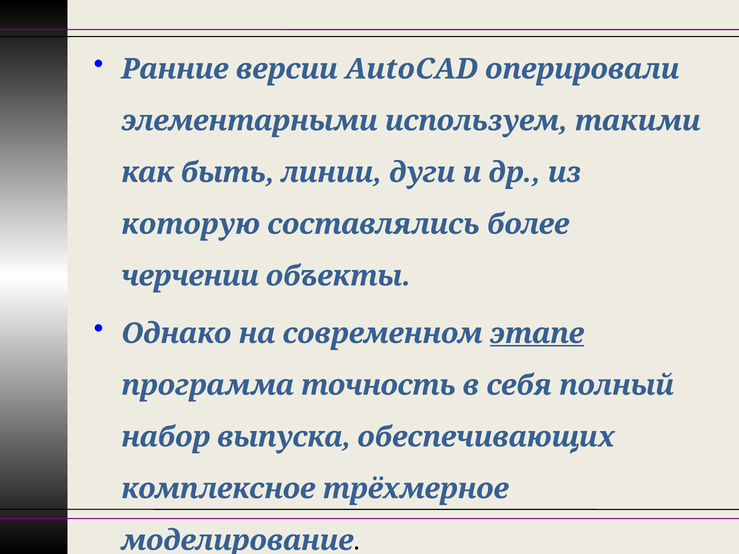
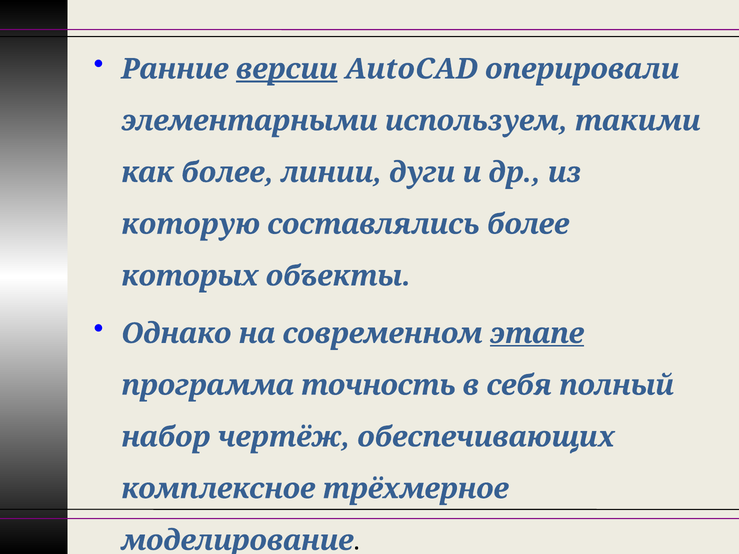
версии underline: none -> present (287, 69)
как быть: быть -> более (227, 173)
черчении: черчении -> которых (190, 276)
выпуска: выпуска -> чертёж (284, 437)
